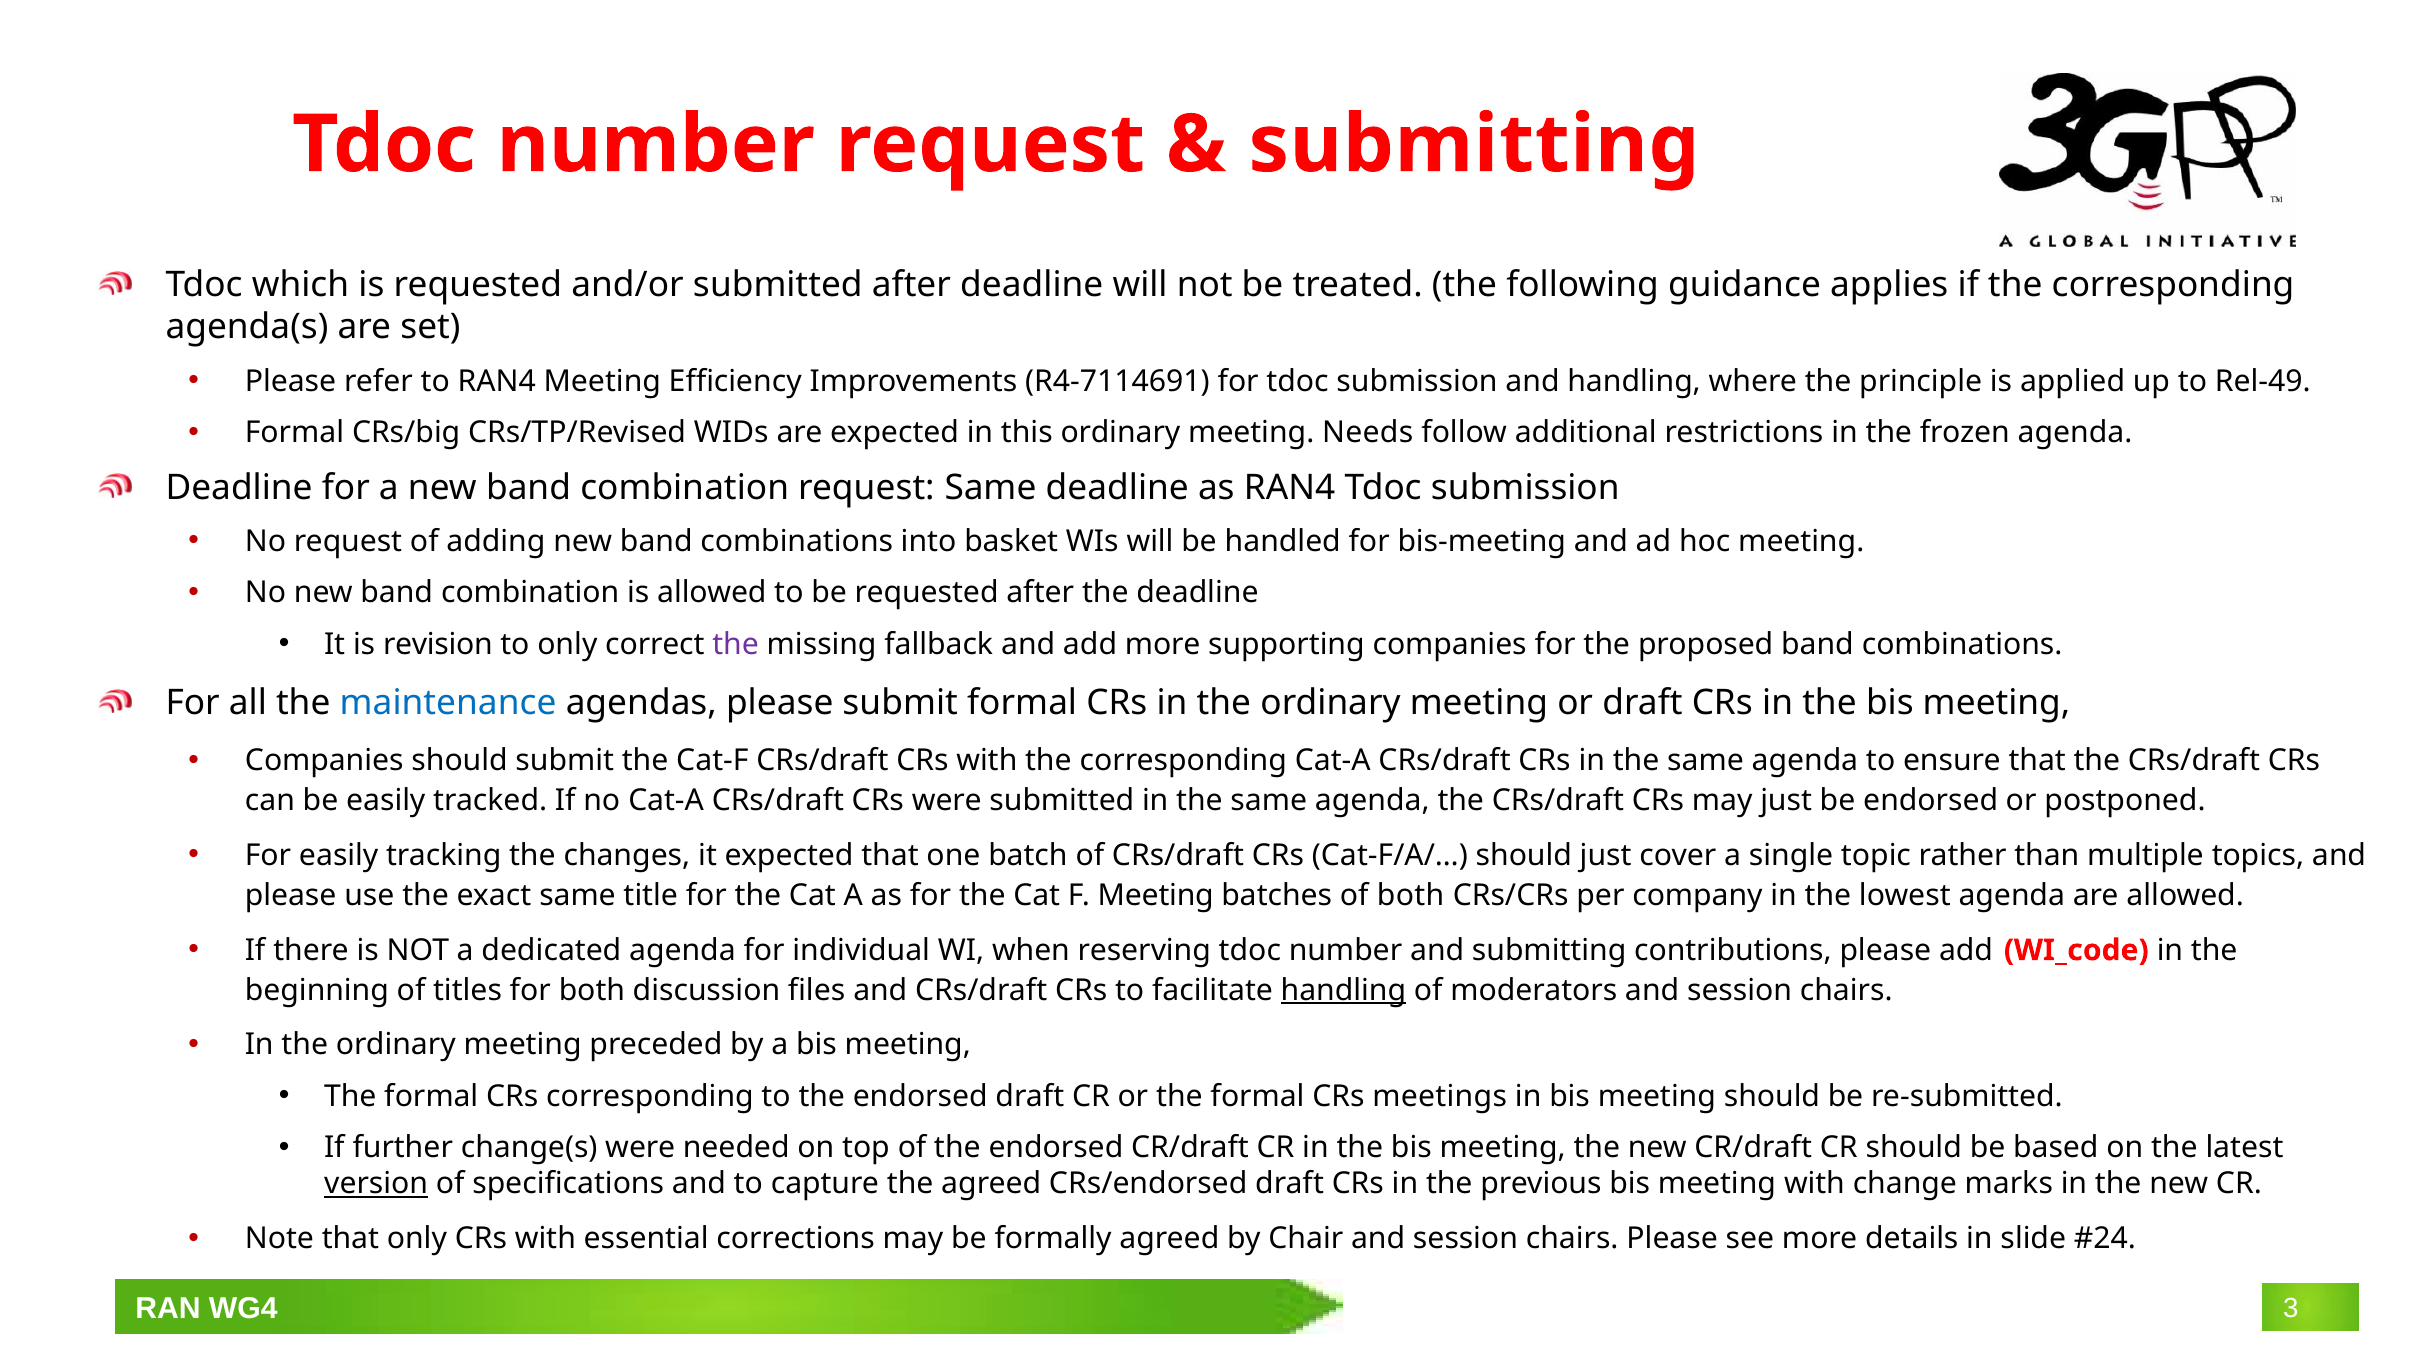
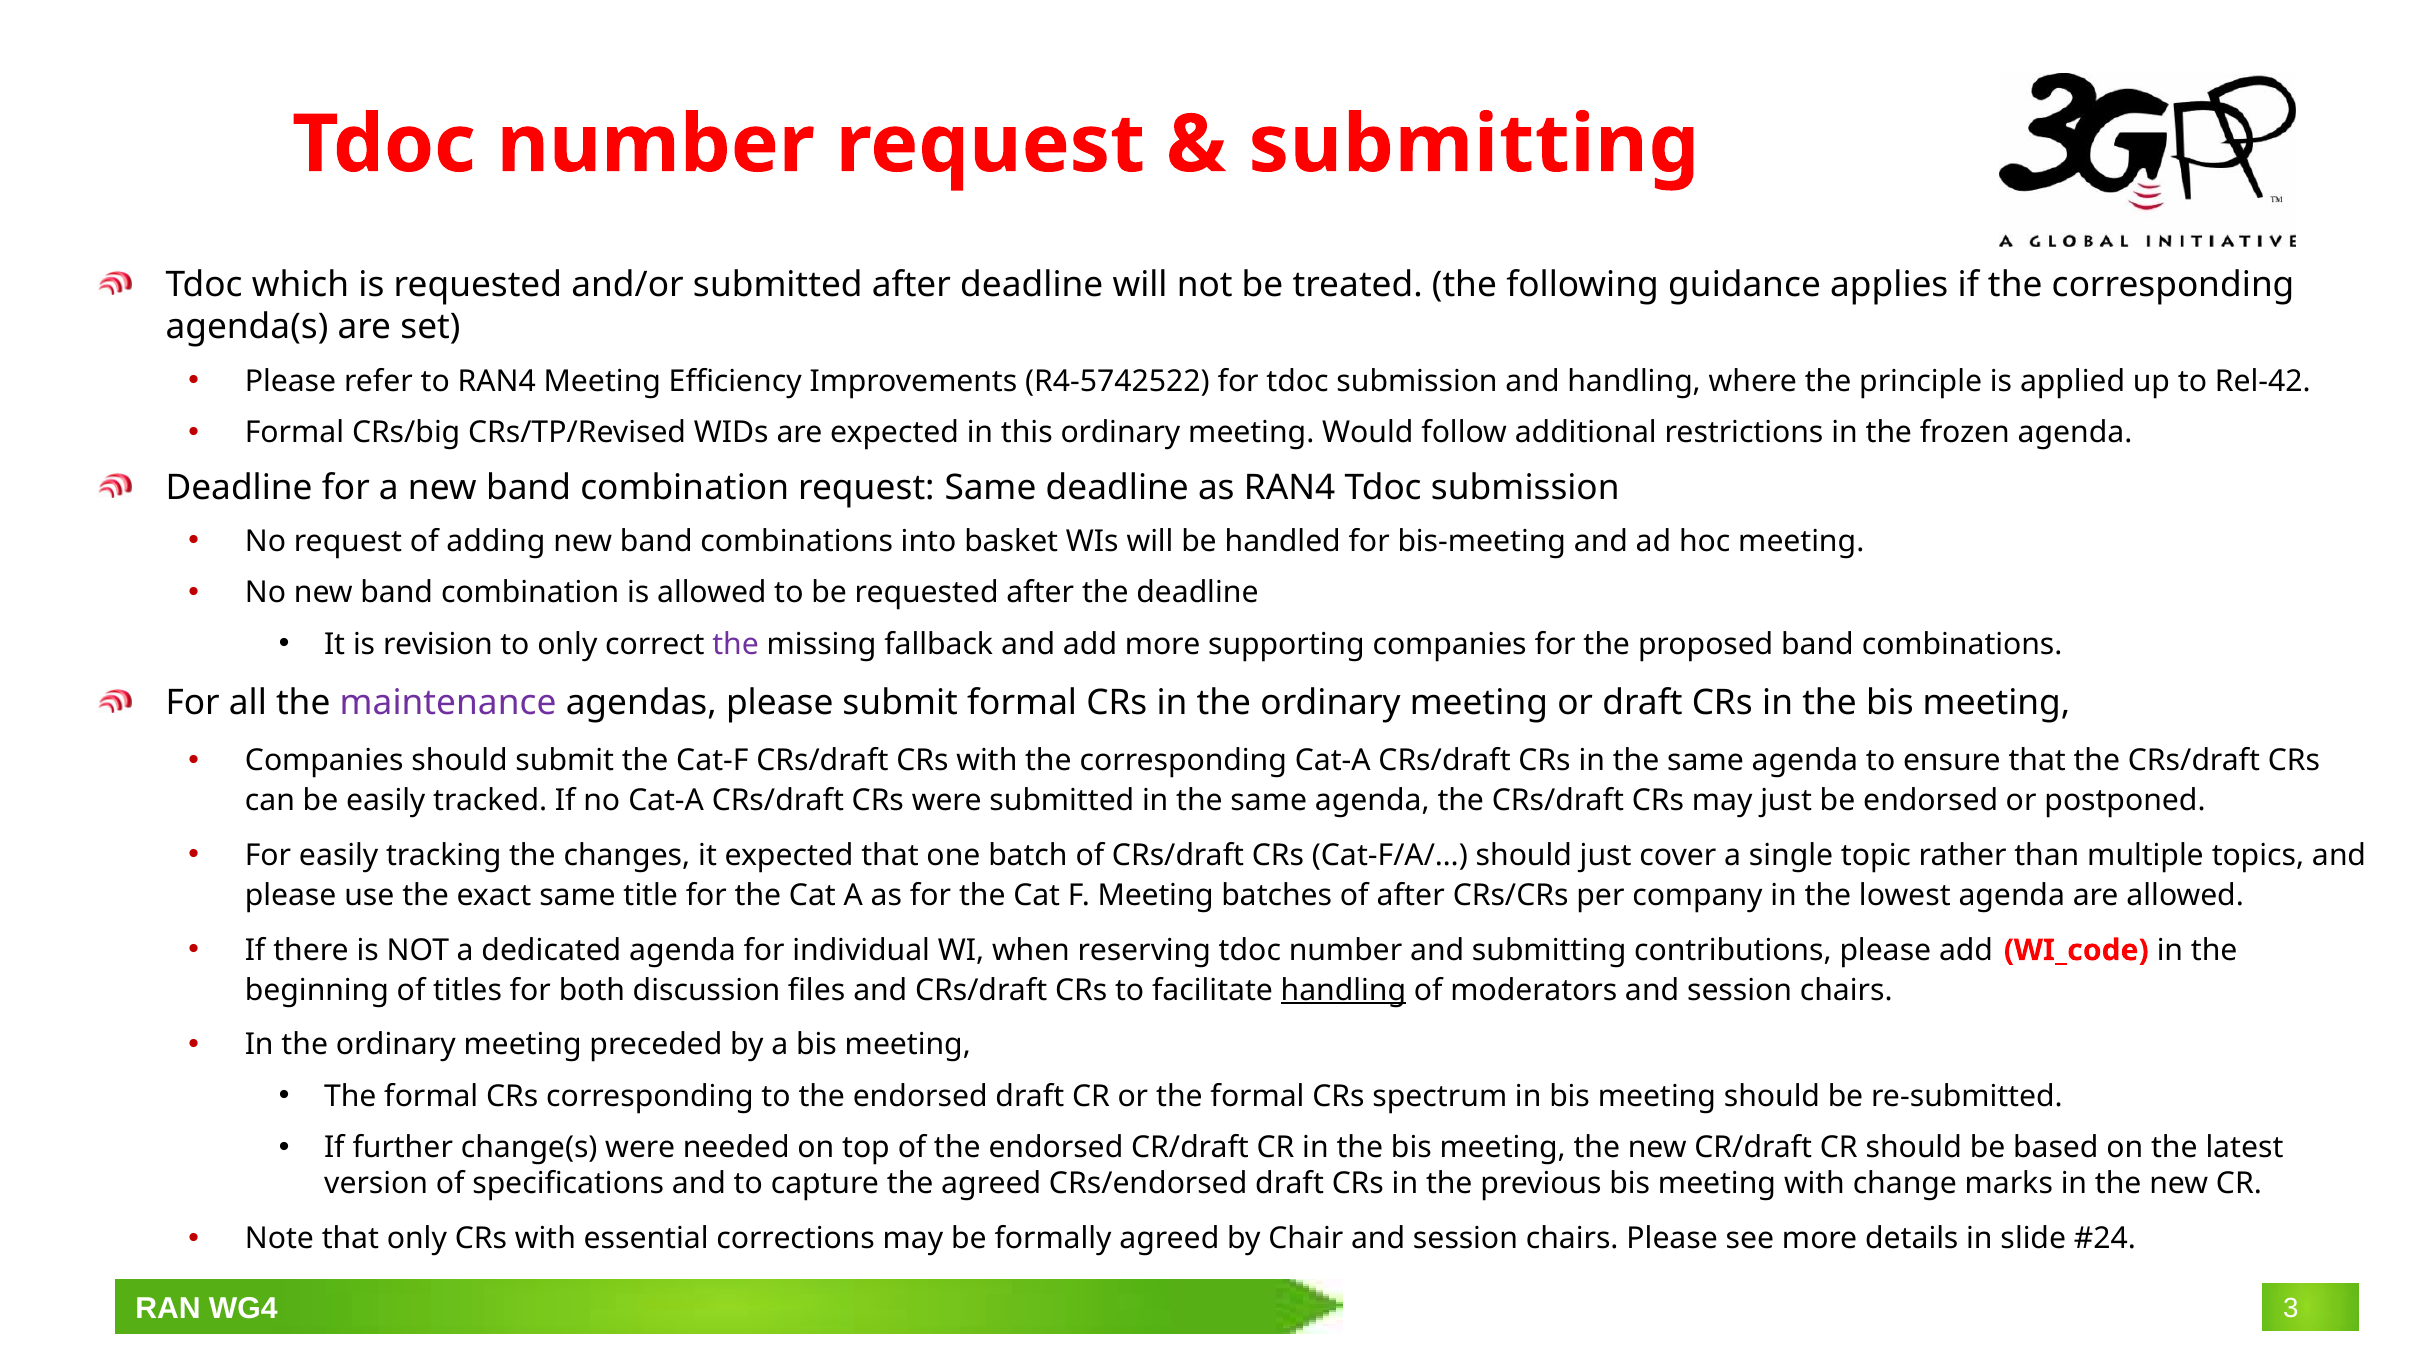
R4-7114691: R4-7114691 -> R4-5742522 (1117, 381)
Rel-49: Rel-49 -> Rel-42 (2263, 381)
Needs: Needs -> Would (1368, 433)
maintenance colour: blue -> purple (448, 703)
of both: both -> after (1411, 895)
meetings: meetings -> spectrum (1440, 1096)
version underline: present -> none (376, 1184)
